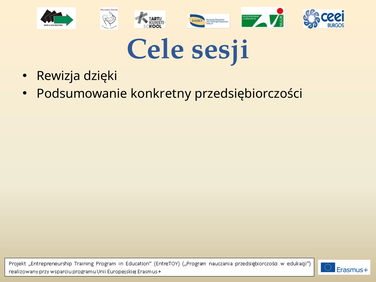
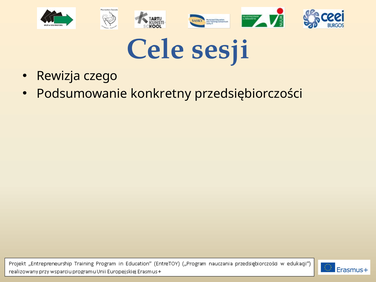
dzięki: dzięki -> czego (101, 76)
